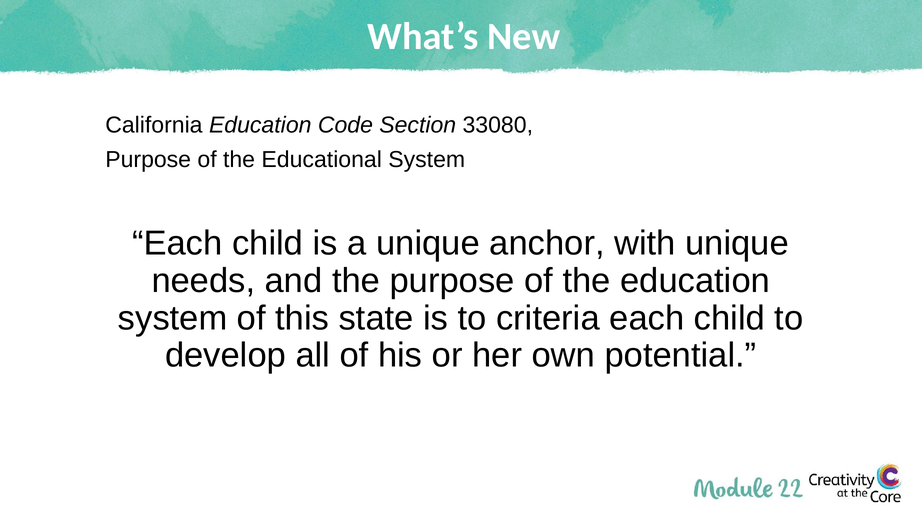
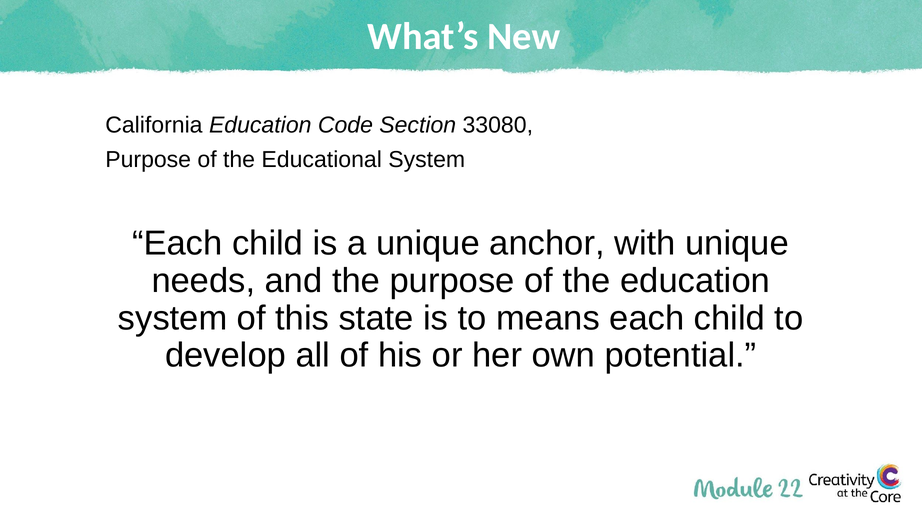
criteria: criteria -> means (548, 318)
